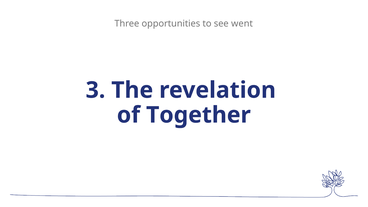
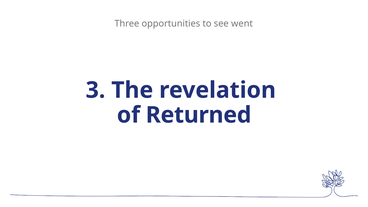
Together: Together -> Returned (199, 115)
